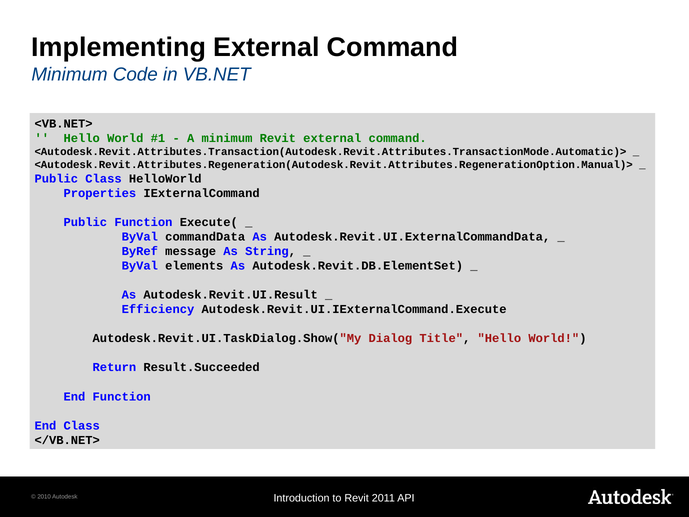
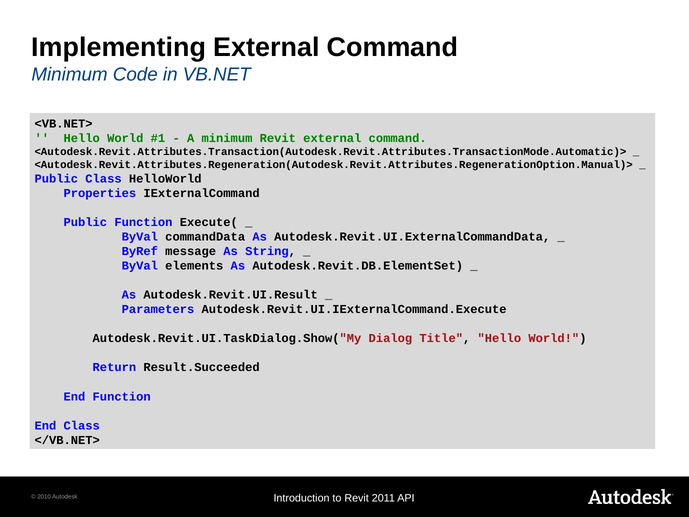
Efficiency: Efficiency -> Parameters (158, 309)
